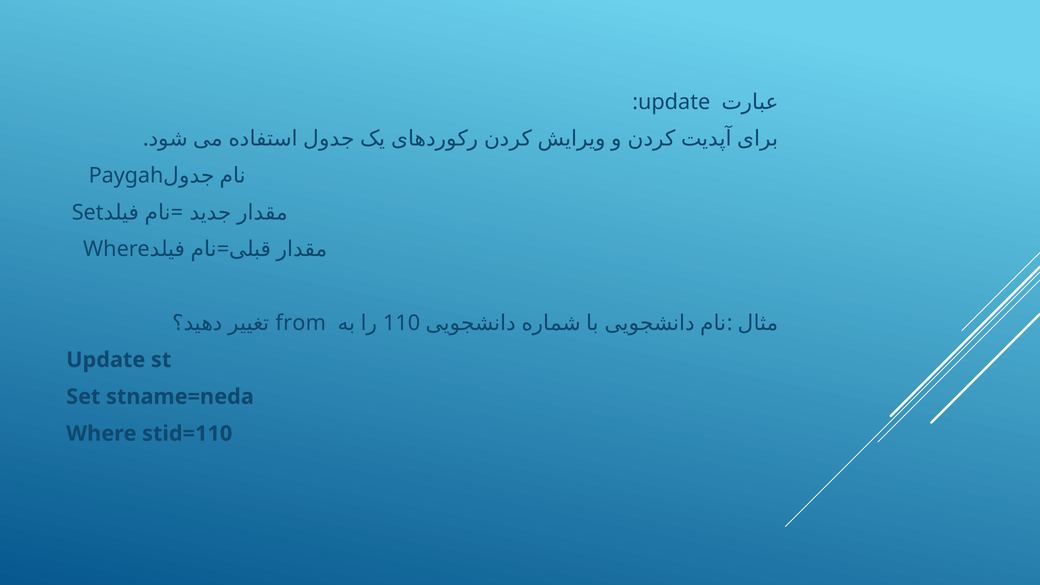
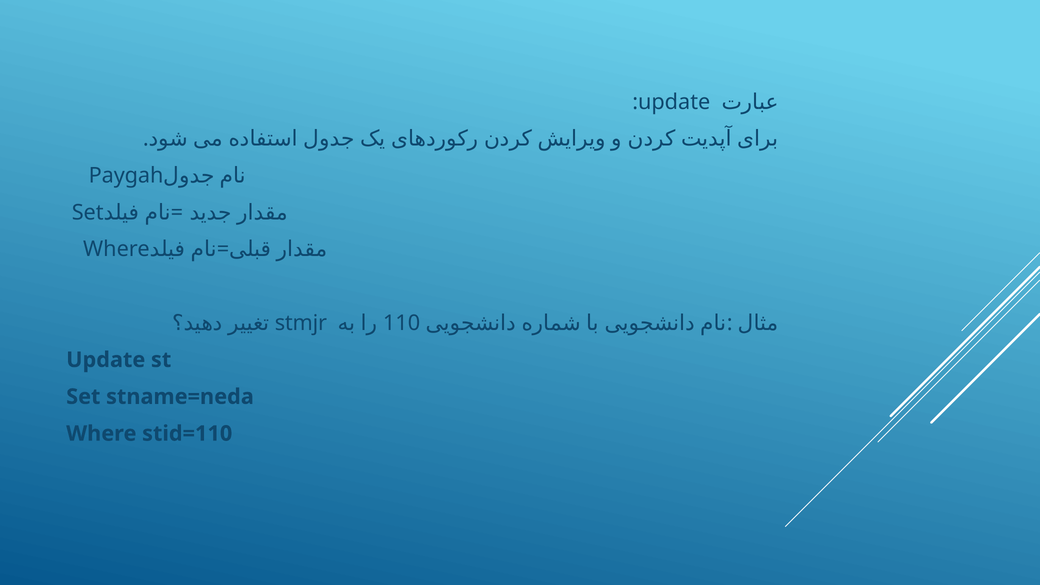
from: from -> stmjr (301, 323)
